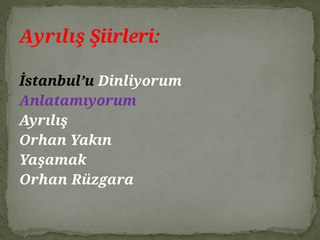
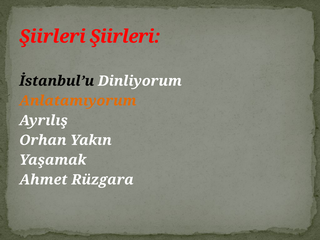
Ayrılış: Ayrılış -> Şiirleri (52, 37)
Anlatamıyorum colour: purple -> orange (78, 101)
Orhan: Orhan -> Ahmet (43, 180)
